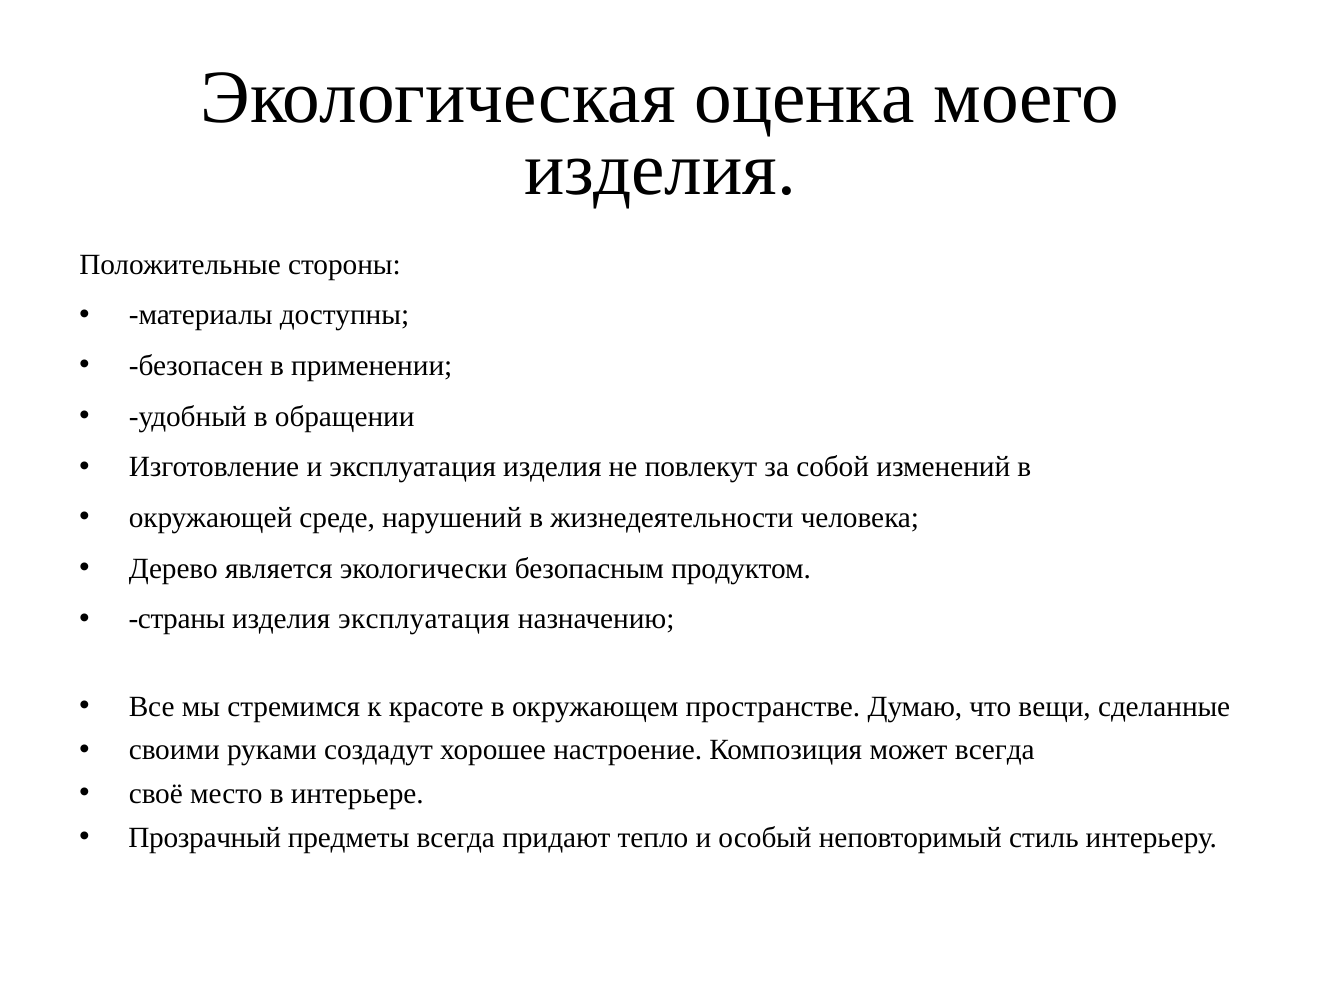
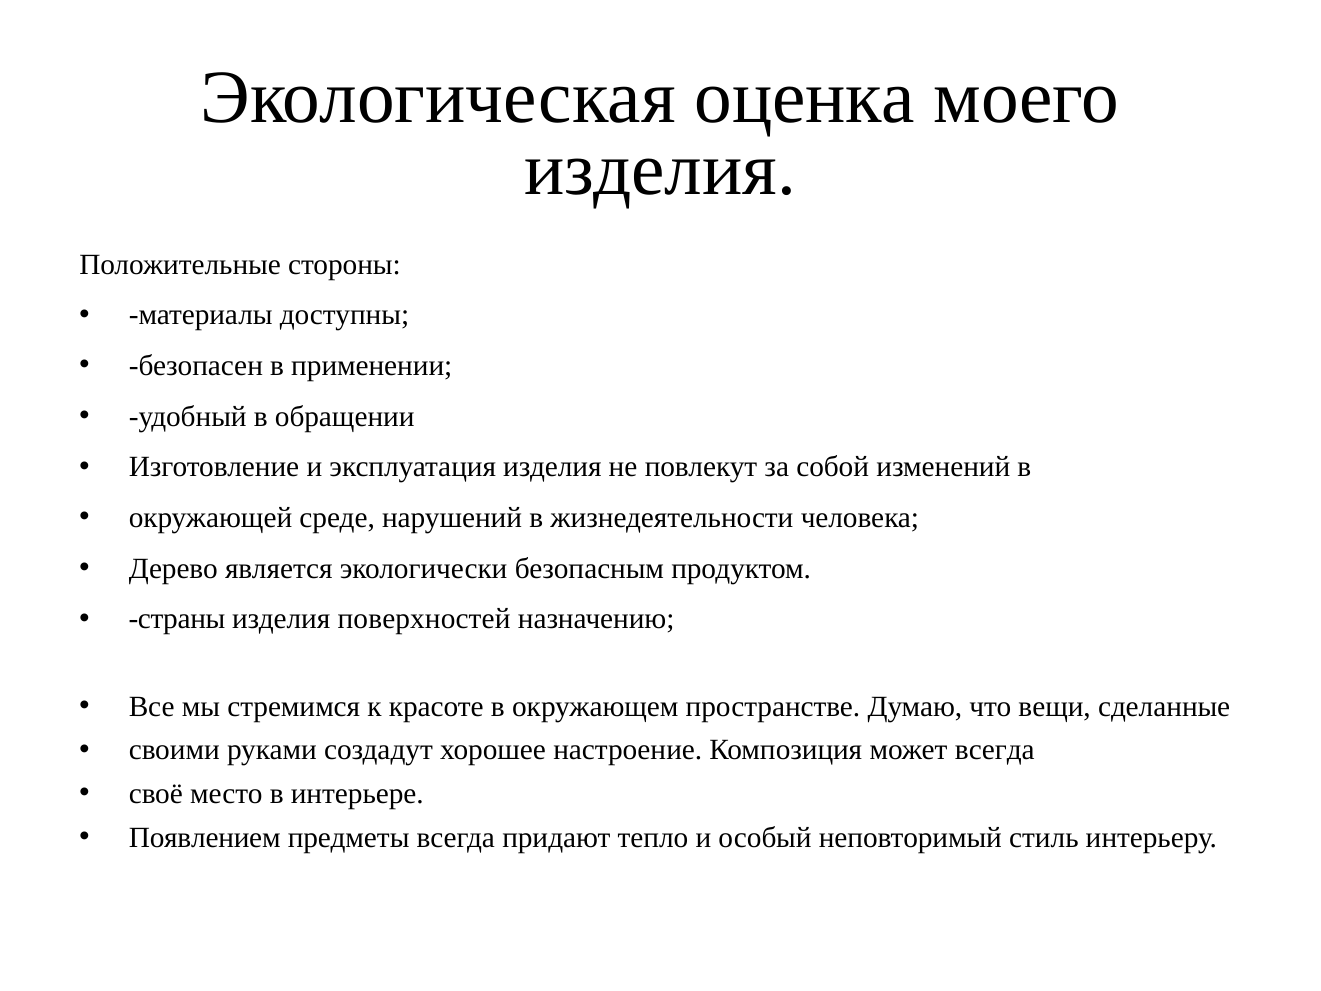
изделия эксплуатация: эксплуатация -> поверхностей (424, 619)
Прозрачный: Прозрачный -> Появлением (205, 837)
